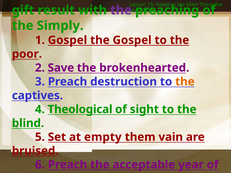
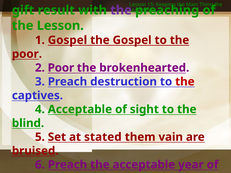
the Simply: Simply -> Lesson (60, 26)
2 Save: Save -> Poor (61, 68)
the colour: orange -> red (185, 82)
4 Theological: Theological -> Acceptable (80, 109)
empty: empty -> stated (103, 137)
